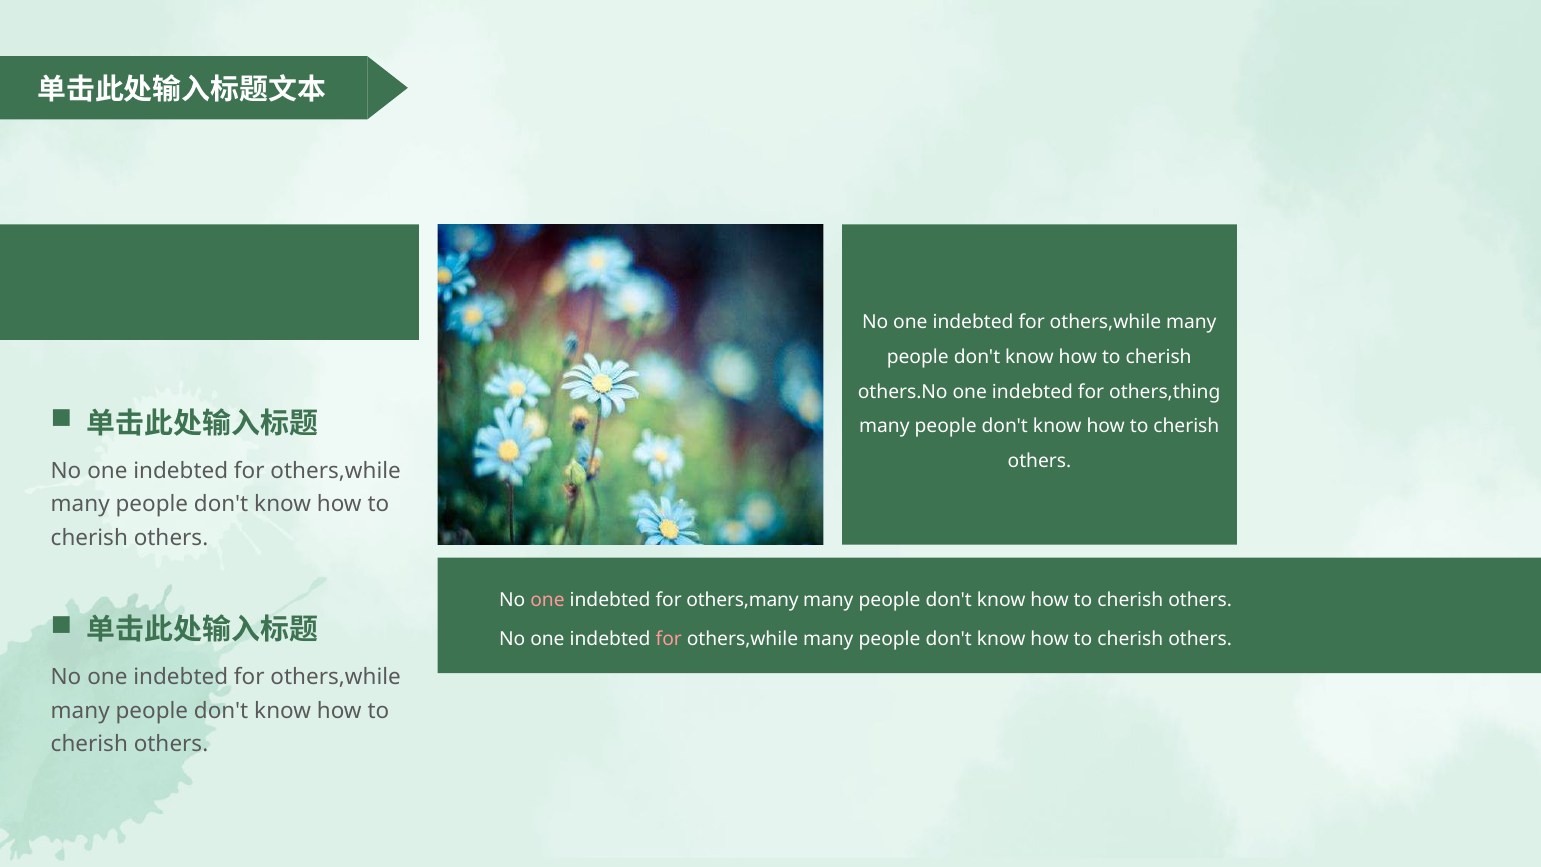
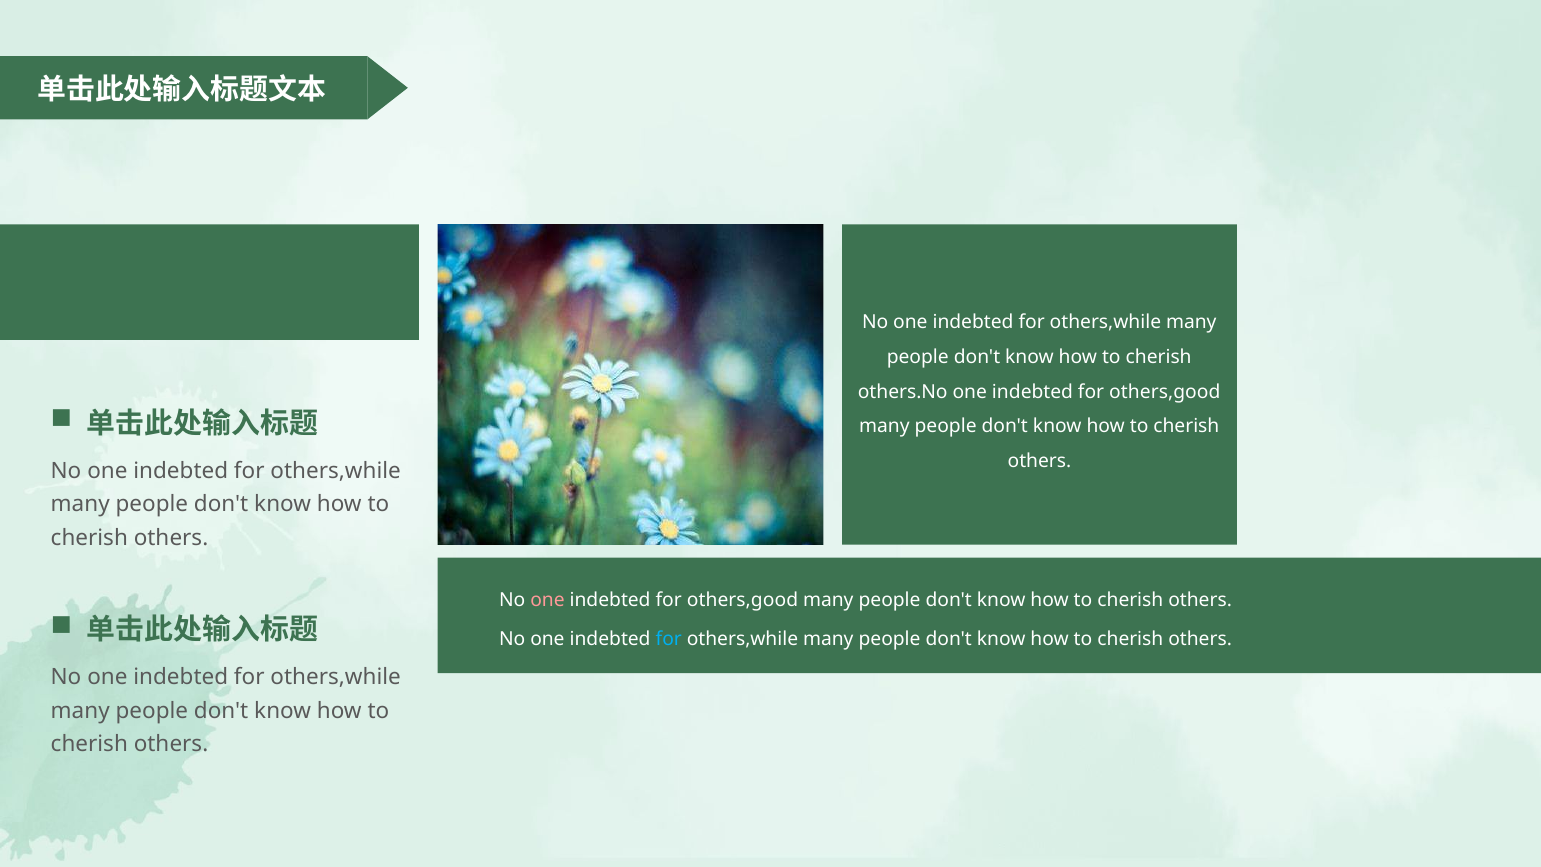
others,thing: others,thing -> others,good (1165, 392)
others,many: others,many -> others,good (742, 600)
for colour: pink -> light blue (669, 639)
